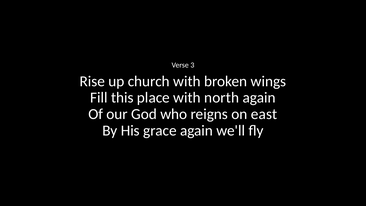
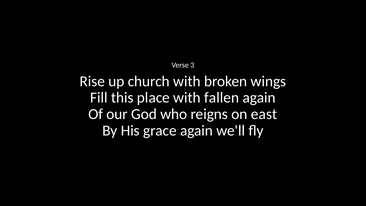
north: north -> fallen (222, 98)
